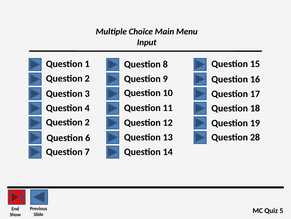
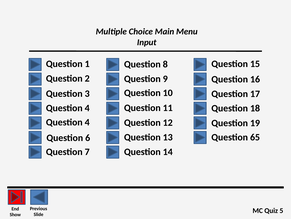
2: 2 -> 4 (87, 122)
28: 28 -> 65 (255, 137)
